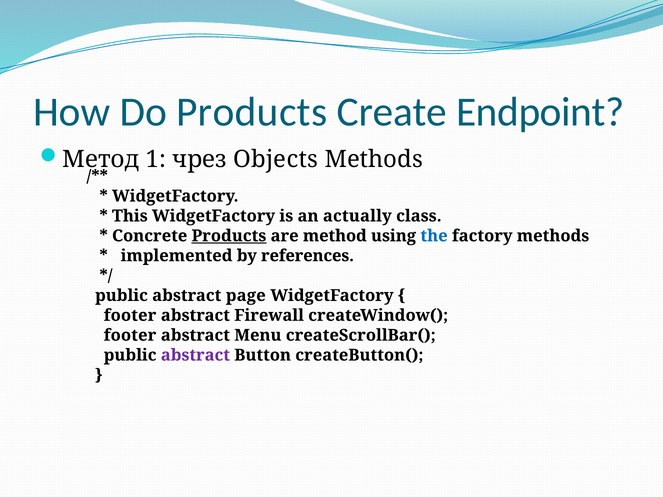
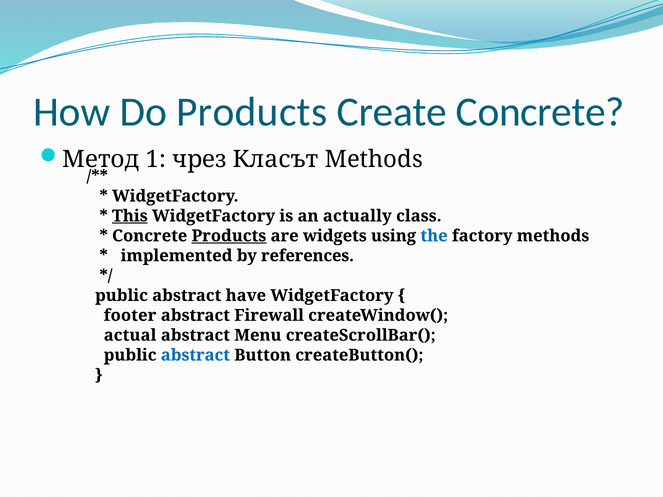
Create Endpoint: Endpoint -> Concrete (540, 112)
Objects: Objects -> Класът (276, 160)
This underline: none -> present (130, 216)
method: method -> widgets (335, 236)
page: page -> have (246, 296)
footer: footer -> actual (130, 335)
abstract colour: purple -> blue (195, 355)
